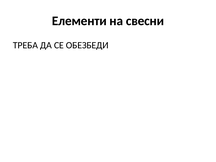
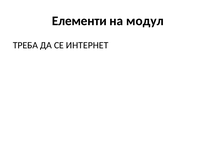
свесни: свесни -> модул (145, 21)
ОБЕЗБЕДИ: ОБЕЗБЕДИ -> ИНТЕРНЕТ (87, 45)
